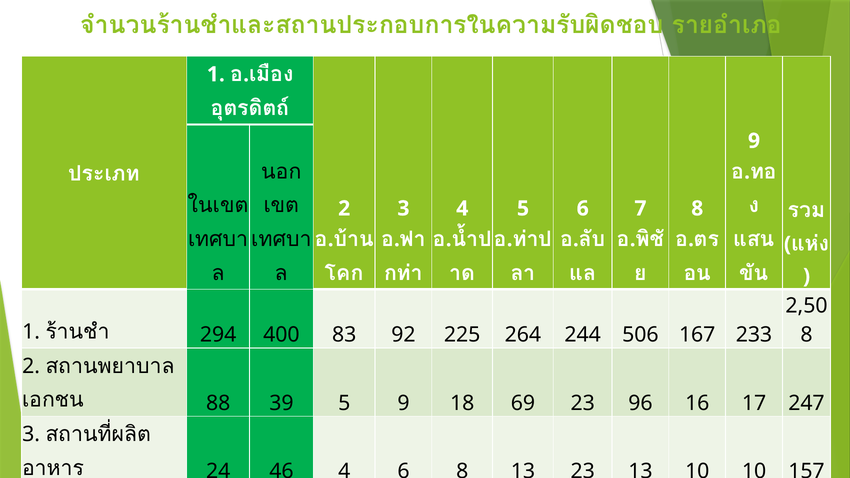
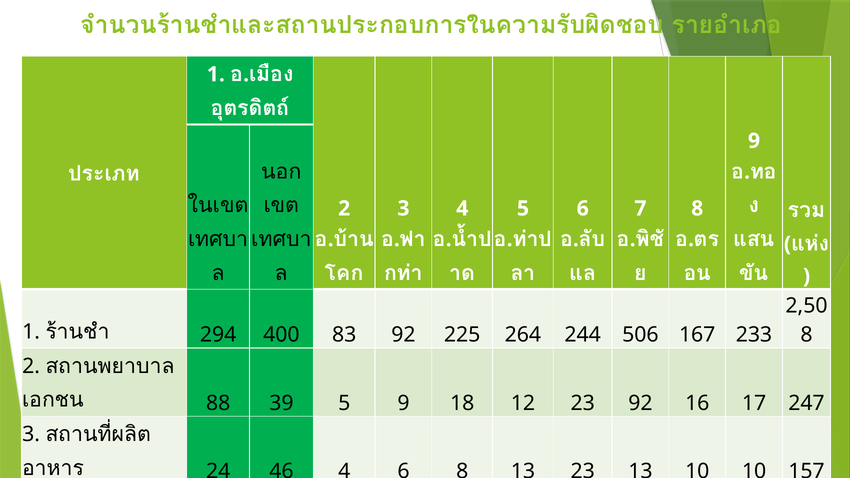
69: 69 -> 12 (523, 403)
23 96: 96 -> 92 (641, 403)
